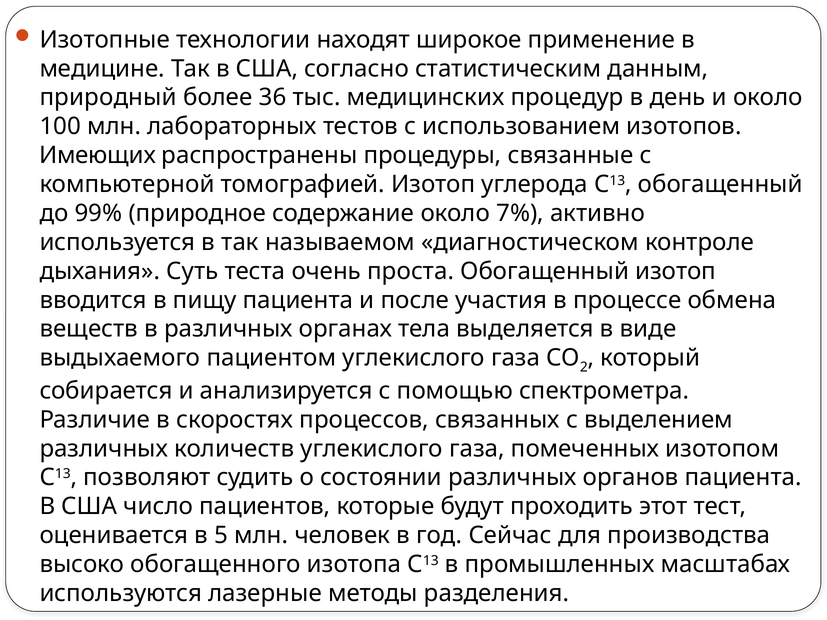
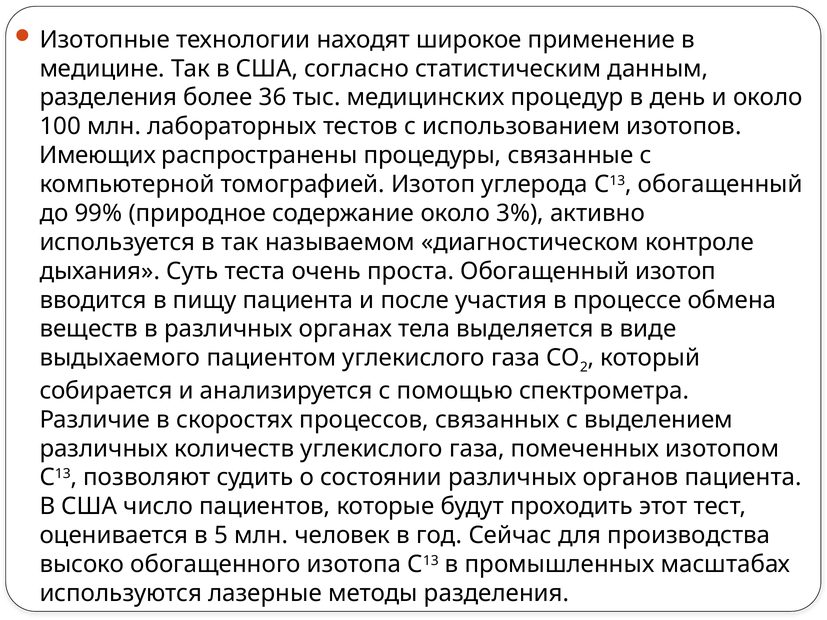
природный: природный -> разделения (108, 98)
7%: 7% -> 3% (520, 213)
